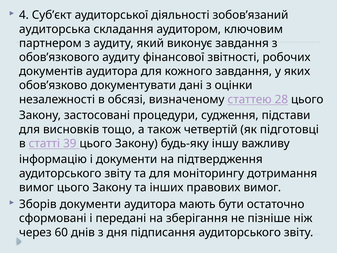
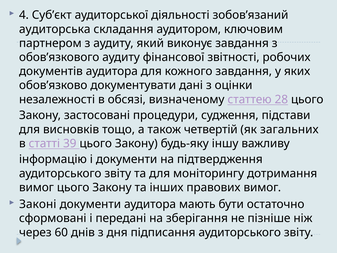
підготовці: підготовці -> загальних (289, 129)
Зборів: Зборів -> Законі (38, 204)
